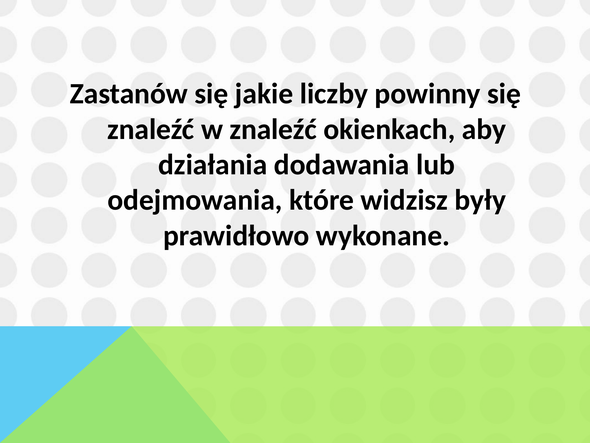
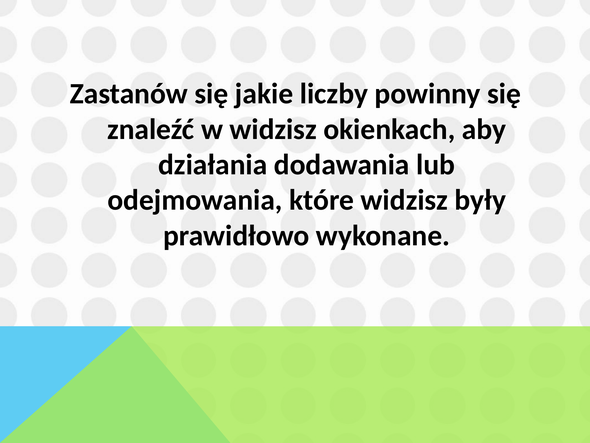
w znaleźć: znaleźć -> widzisz (273, 129)
